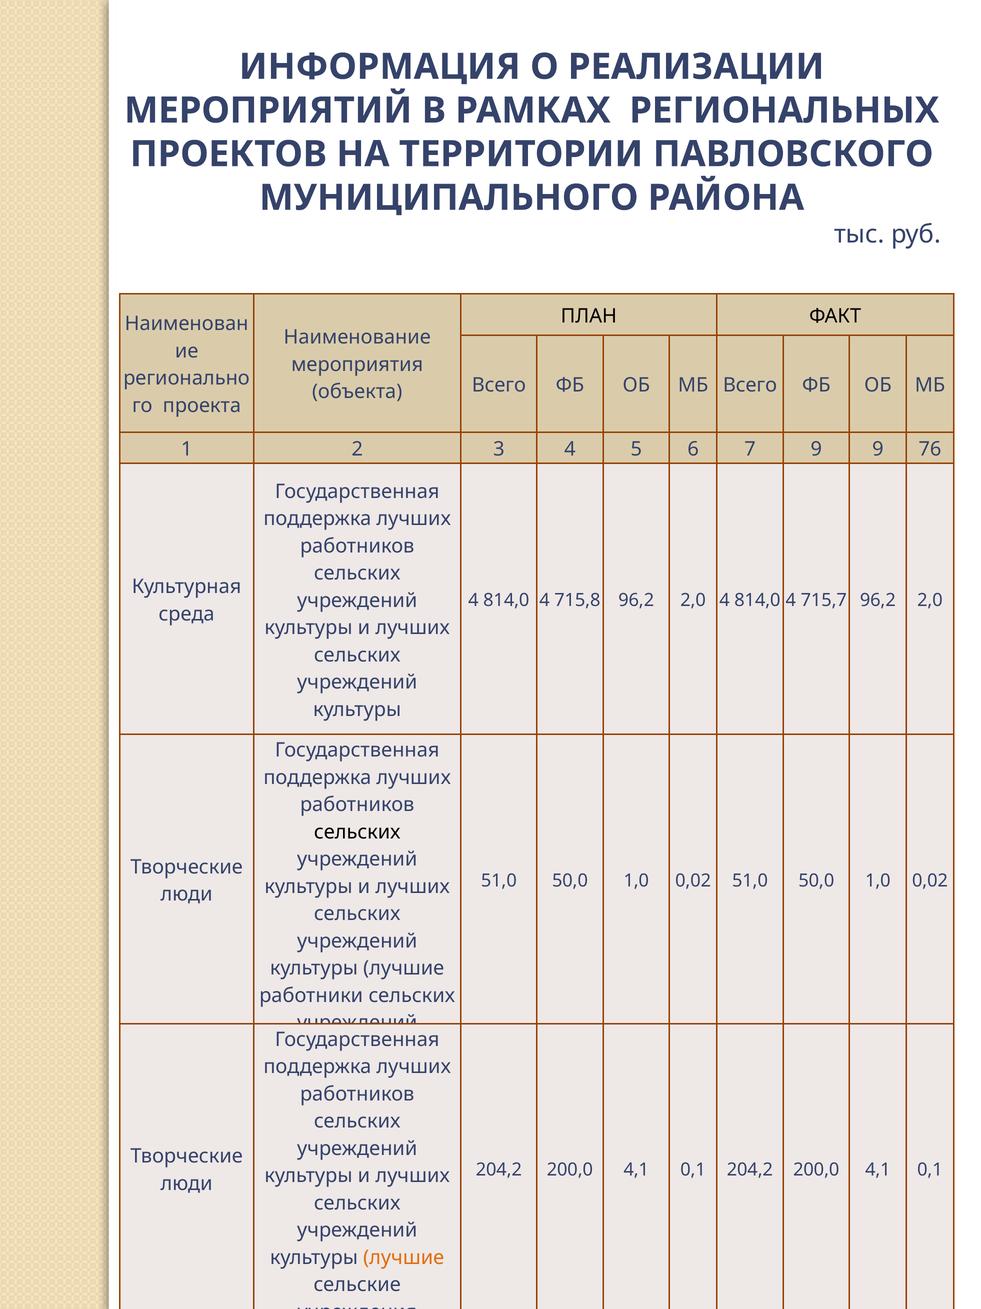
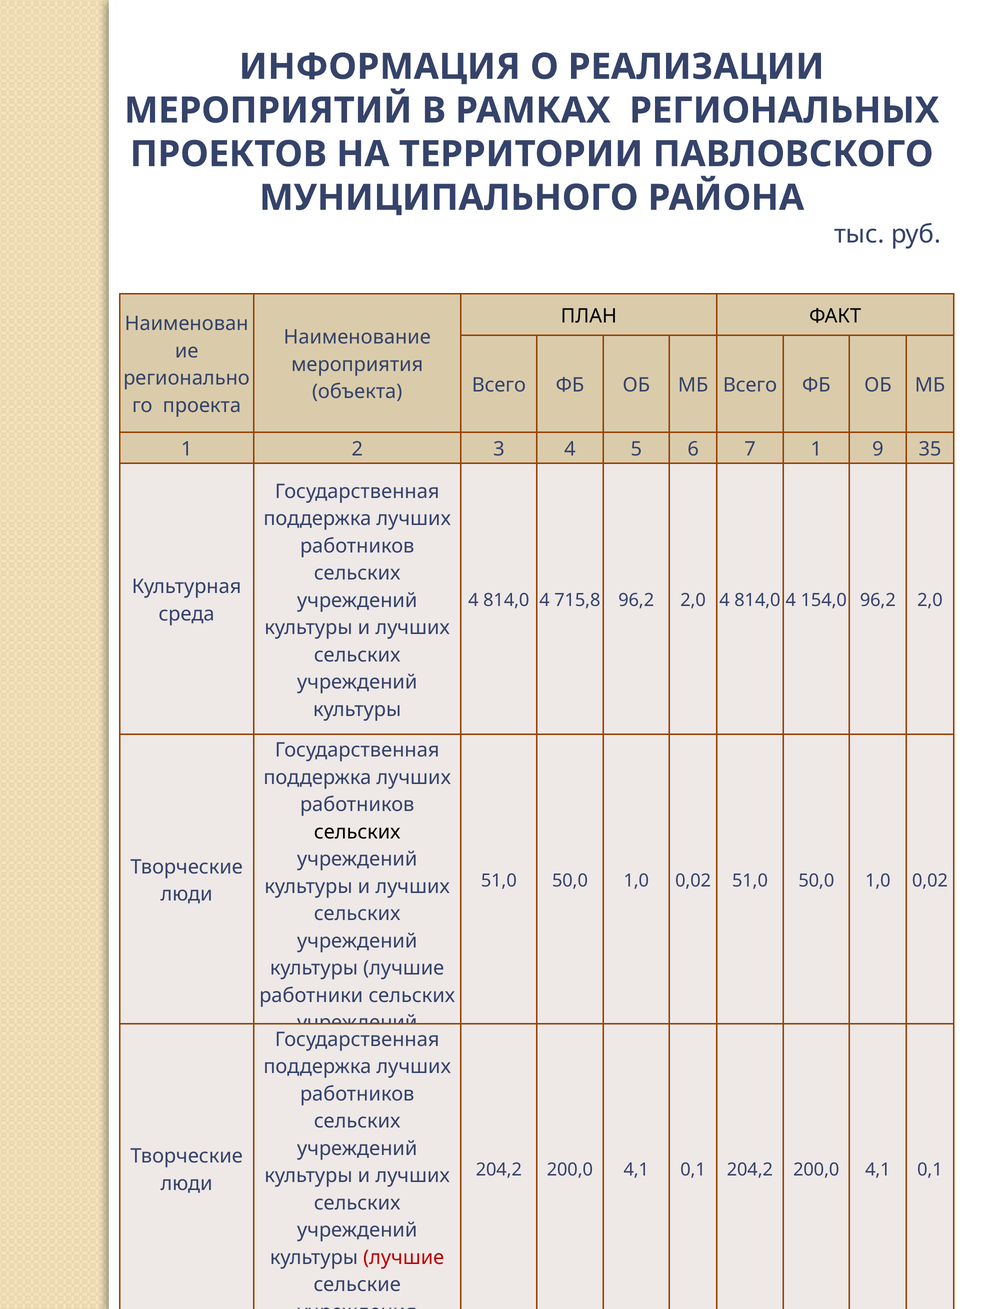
7 9: 9 -> 1 (816, 449)
76: 76 -> 35 (930, 449)
715,7: 715,7 -> 154,0 (824, 600)
лучшие colour: orange -> red (404, 1257)
